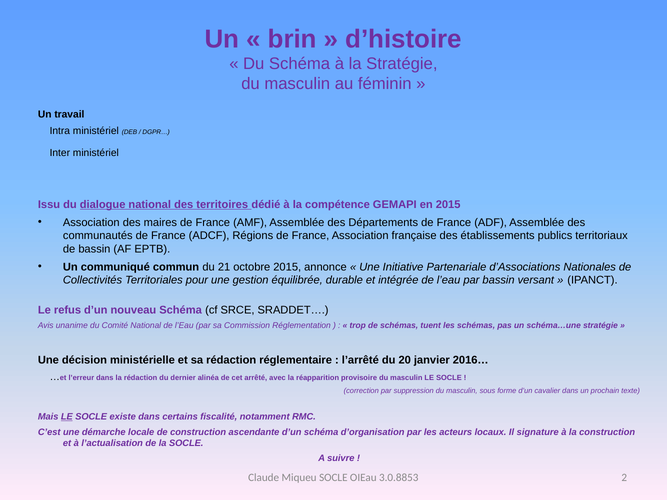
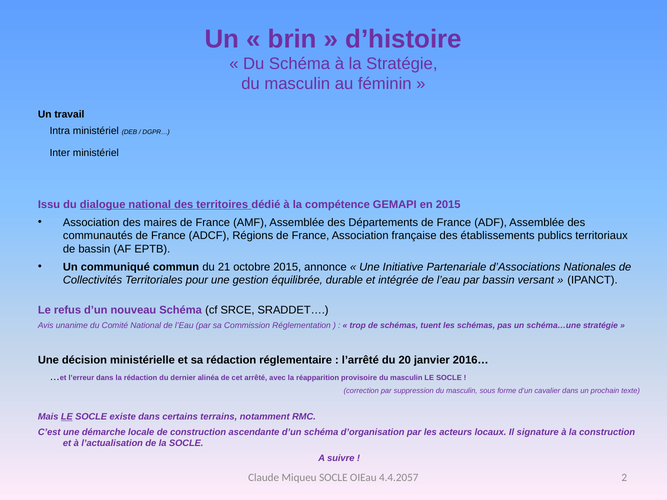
fiscalité: fiscalité -> terrains (219, 417)
3.0.8853: 3.0.8853 -> 4.4.2057 (399, 478)
